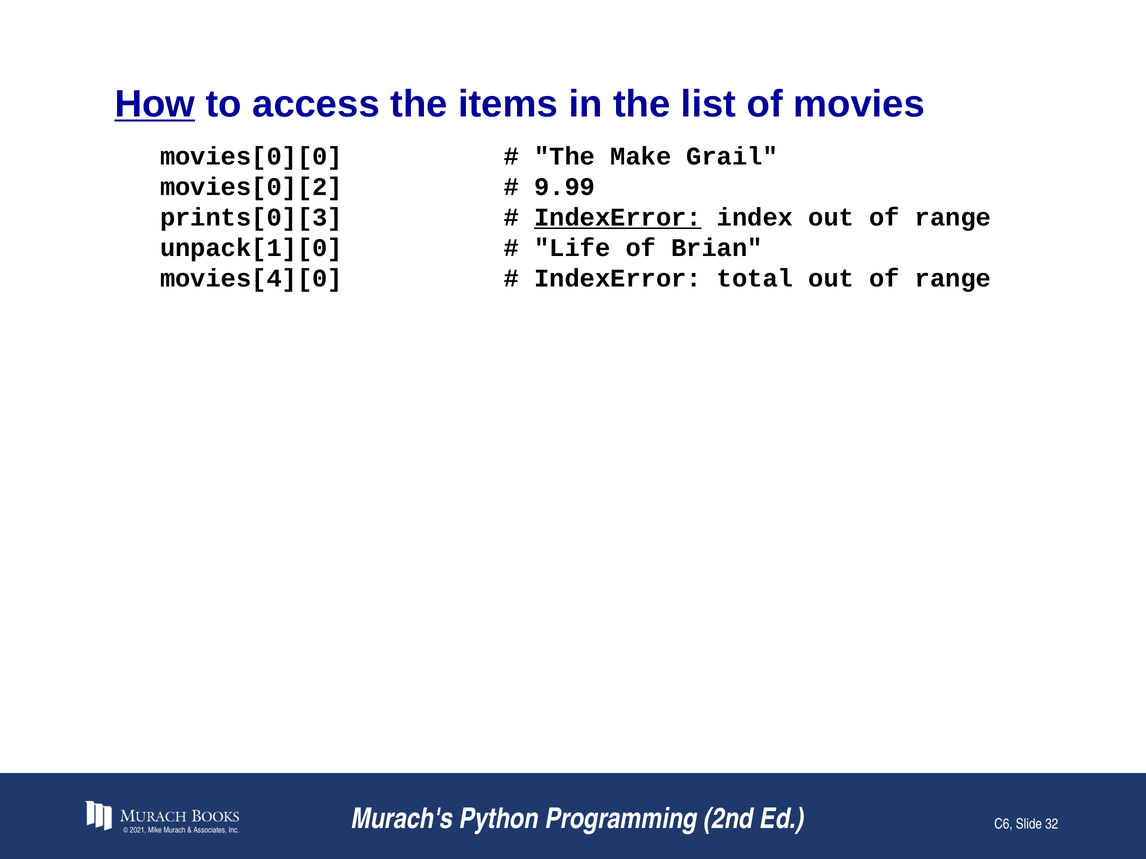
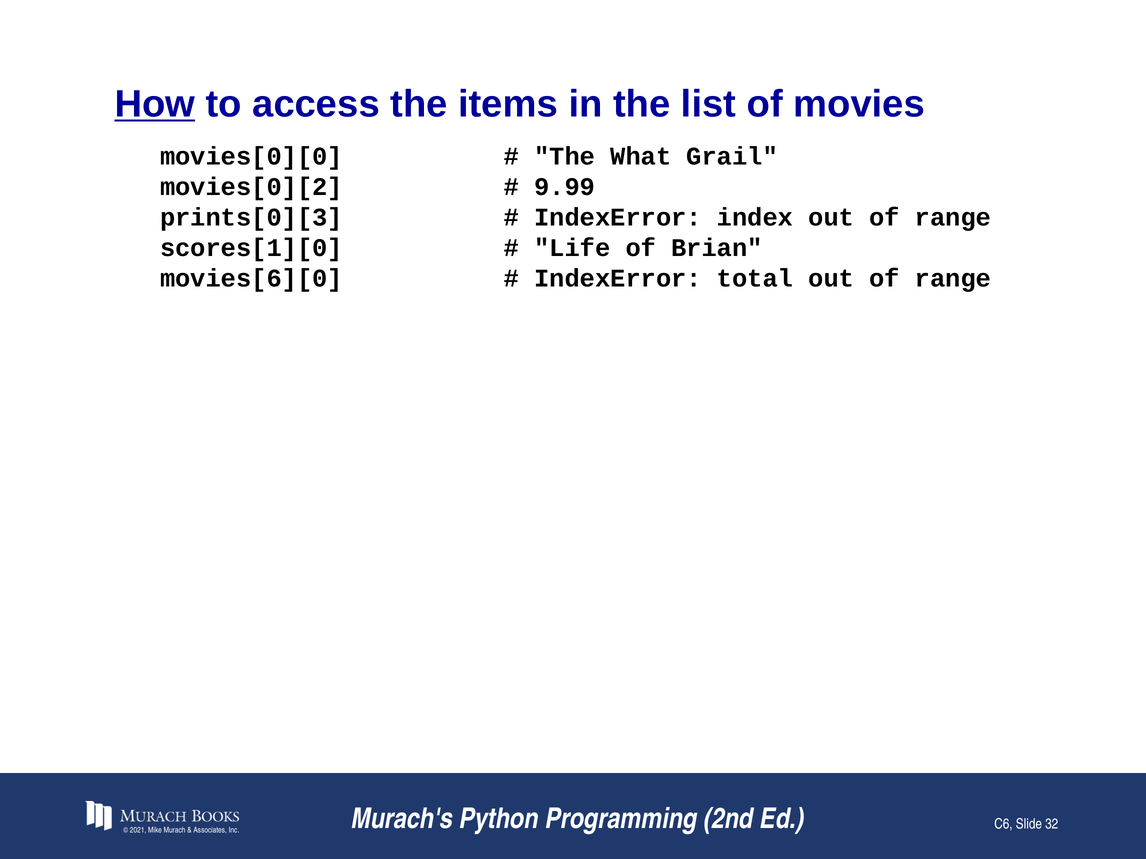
Make: Make -> What (641, 156)
IndexError underline: present -> none (618, 218)
unpack[1][0: unpack[1][0 -> scores[1][0 (251, 248)
movies[4][0: movies[4][0 -> movies[6][0 (251, 279)
